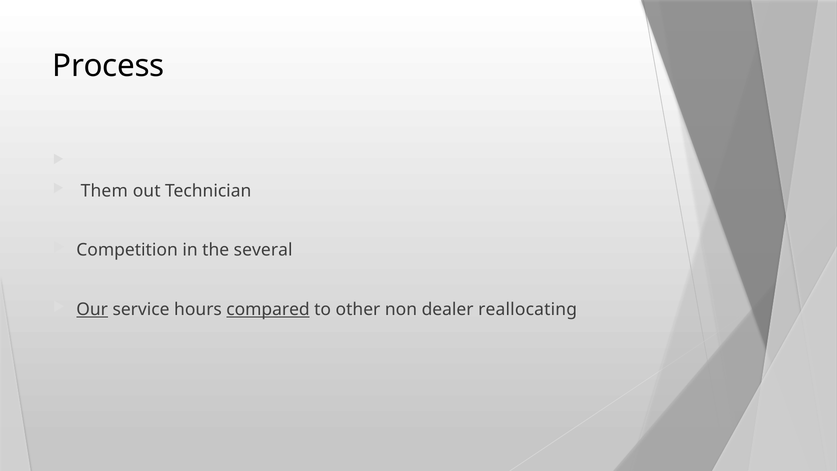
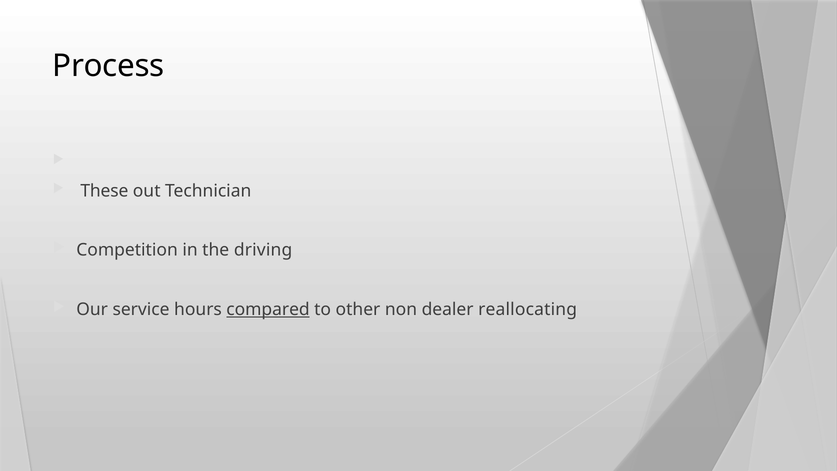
Them: Them -> These (104, 191)
several: several -> driving (263, 250)
Our underline: present -> none (92, 309)
